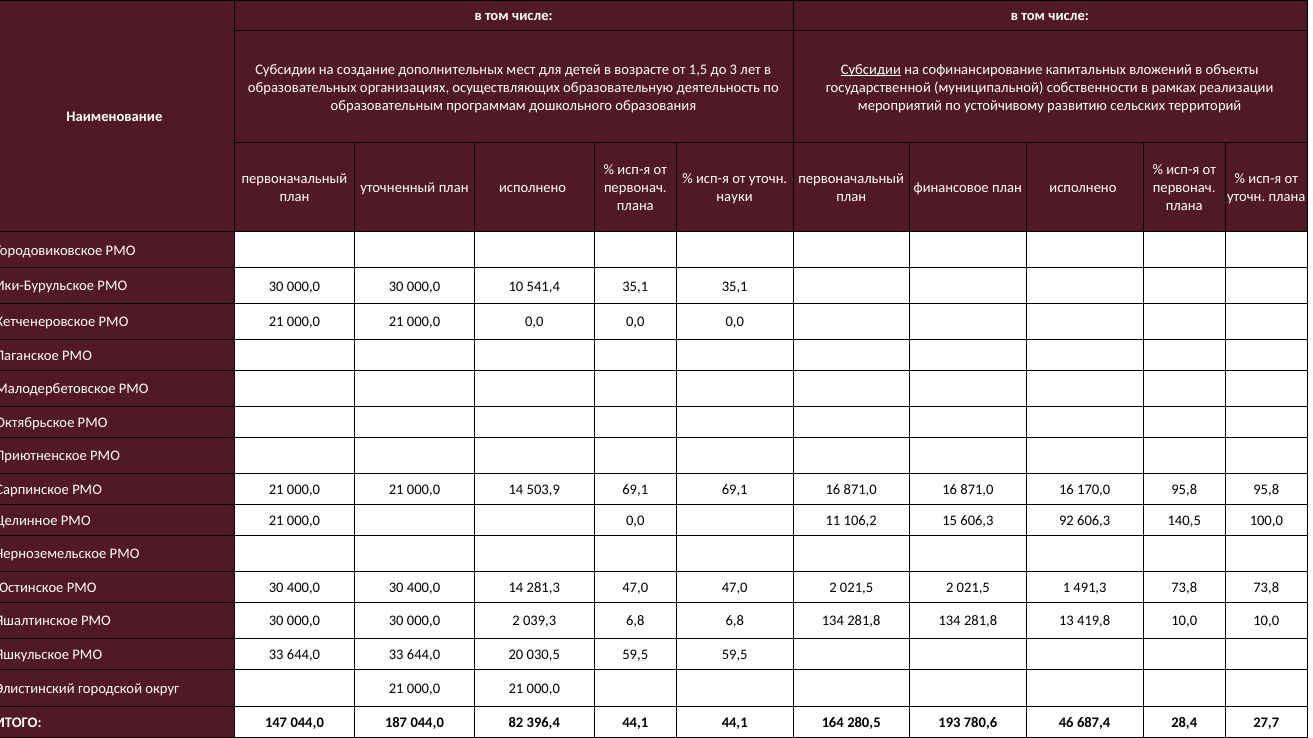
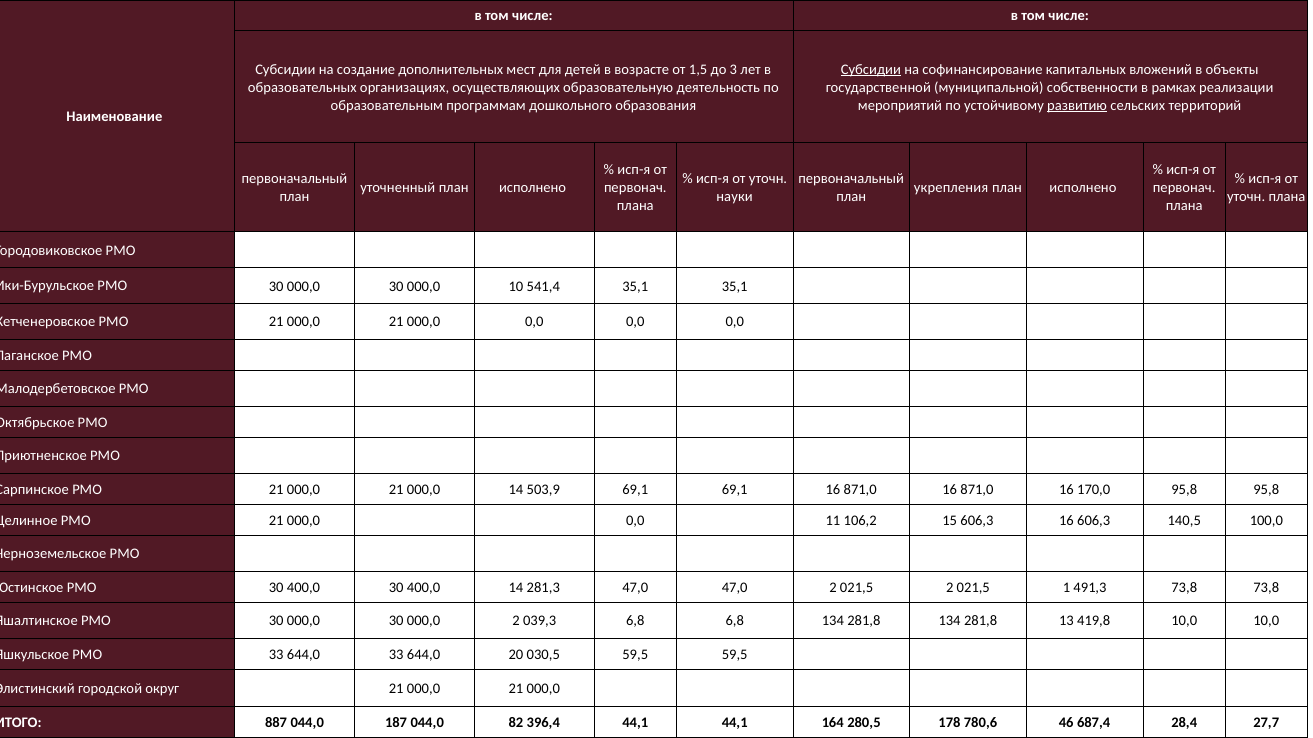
развитию underline: none -> present (1077, 105)
финансовое: финансовое -> укрепления (951, 188)
606,3 92: 92 -> 16 (1066, 521)
147: 147 -> 887 (276, 724)
193: 193 -> 178 (950, 724)
